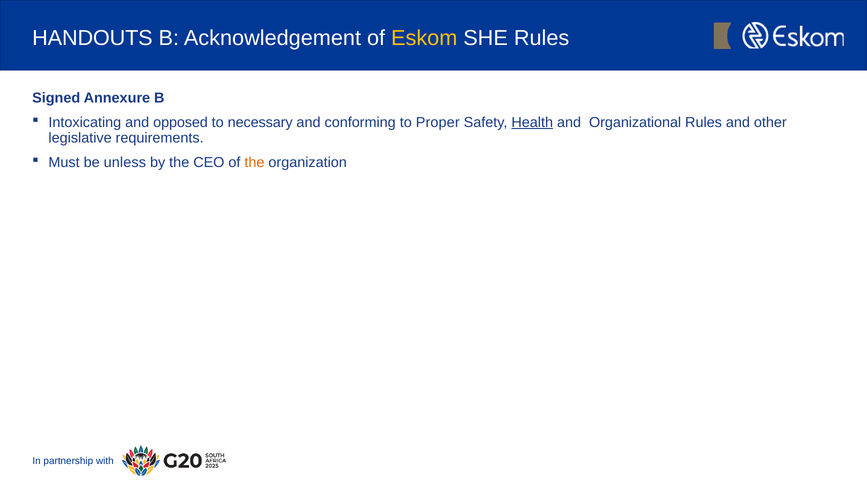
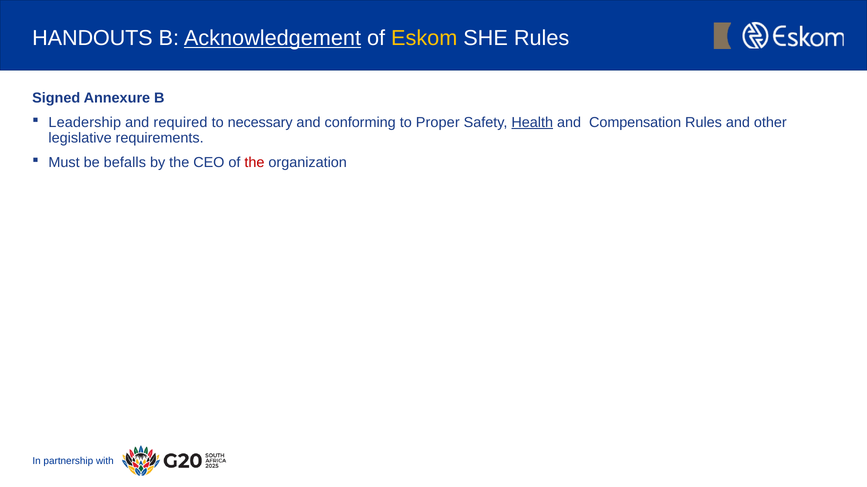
Acknowledgement underline: none -> present (272, 38)
Intoxicating: Intoxicating -> Leadership (85, 123)
opposed: opposed -> required (180, 123)
Organizational: Organizational -> Compensation (635, 123)
unless: unless -> befalls (125, 163)
the colour: orange -> red (254, 163)
